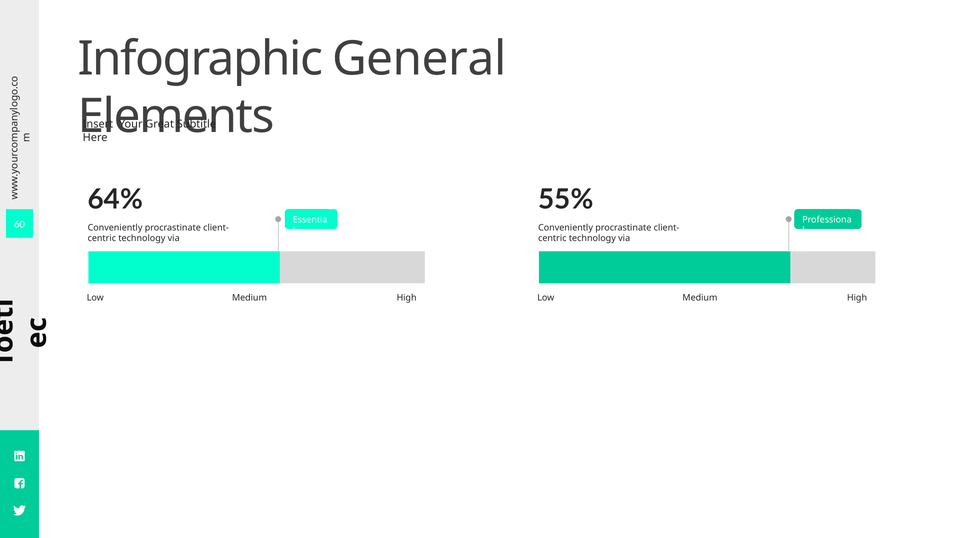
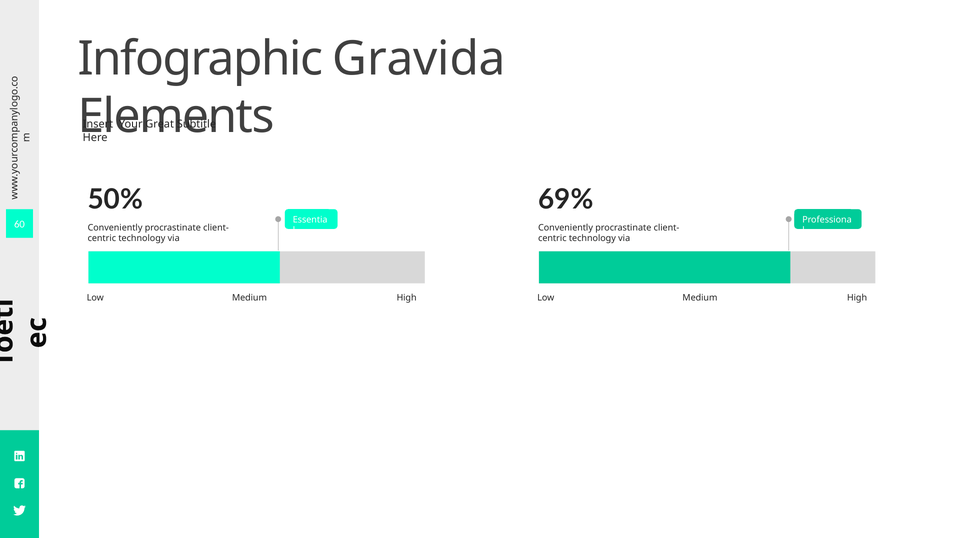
General: General -> Gravida (419, 59)
64%: 64% -> 50% (115, 199)
55%: 55% -> 69% (566, 199)
